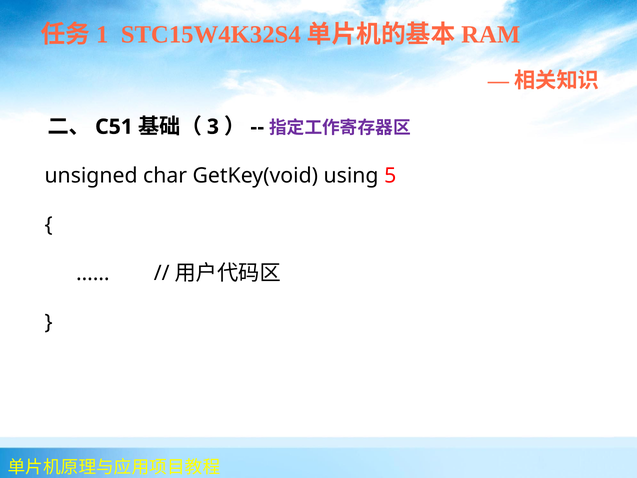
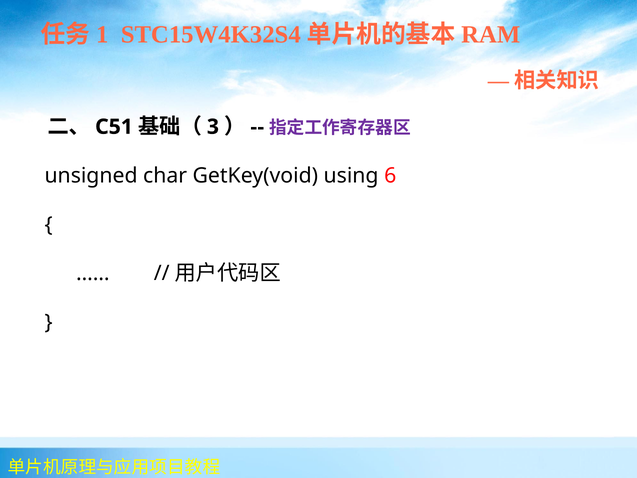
5: 5 -> 6 (390, 176)
